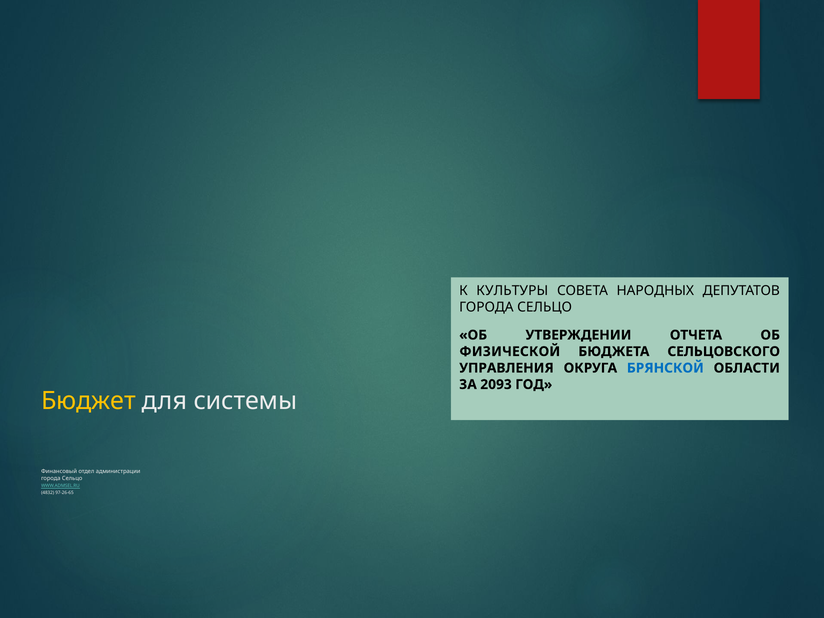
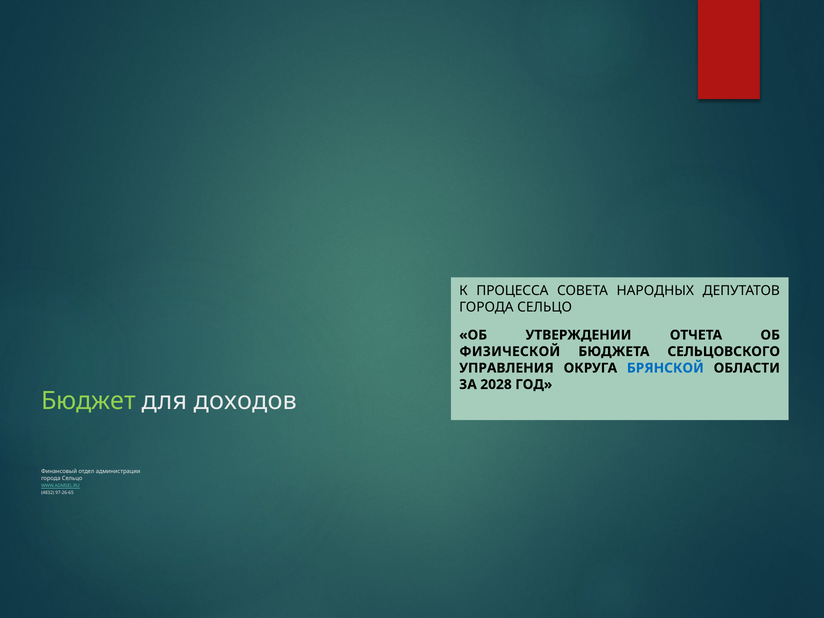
КУЛЬТУРЫ: КУЛЬТУРЫ -> ПРОЦЕССА (512, 291)
2093: 2093 -> 2028 (496, 385)
Бюджет colour: yellow -> light green (88, 401)
системы: системы -> доходов (245, 401)
